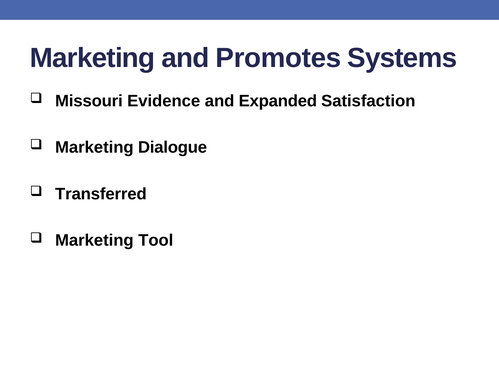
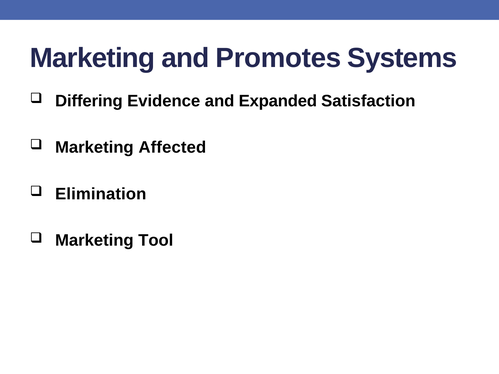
Missouri: Missouri -> Differing (89, 101)
Dialogue: Dialogue -> Affected (172, 148)
Transferred: Transferred -> Elimination (101, 194)
